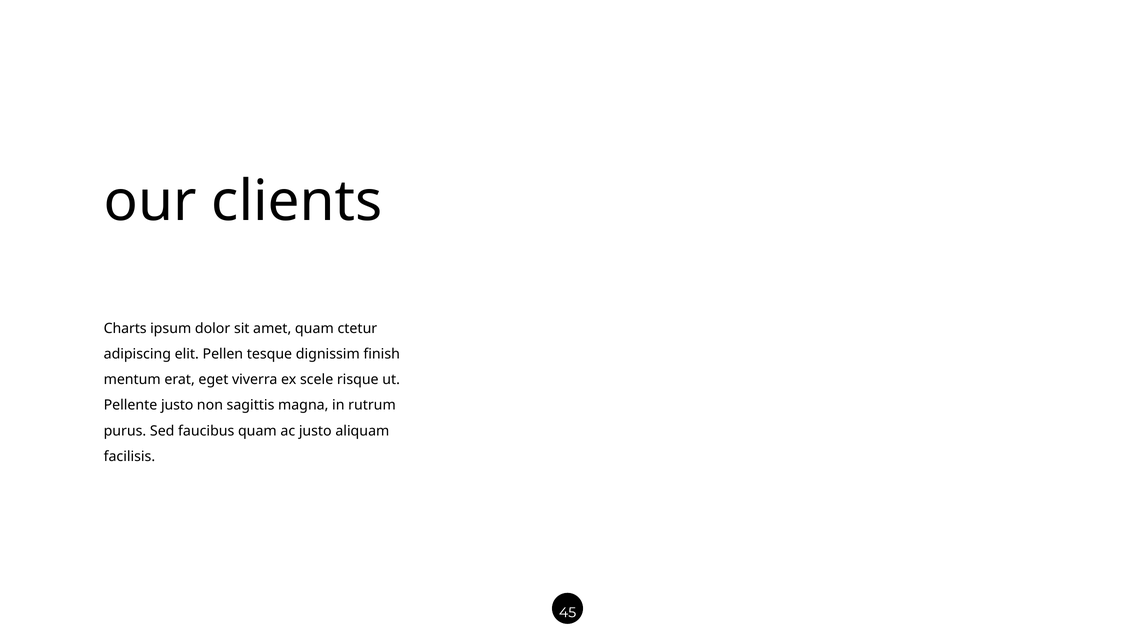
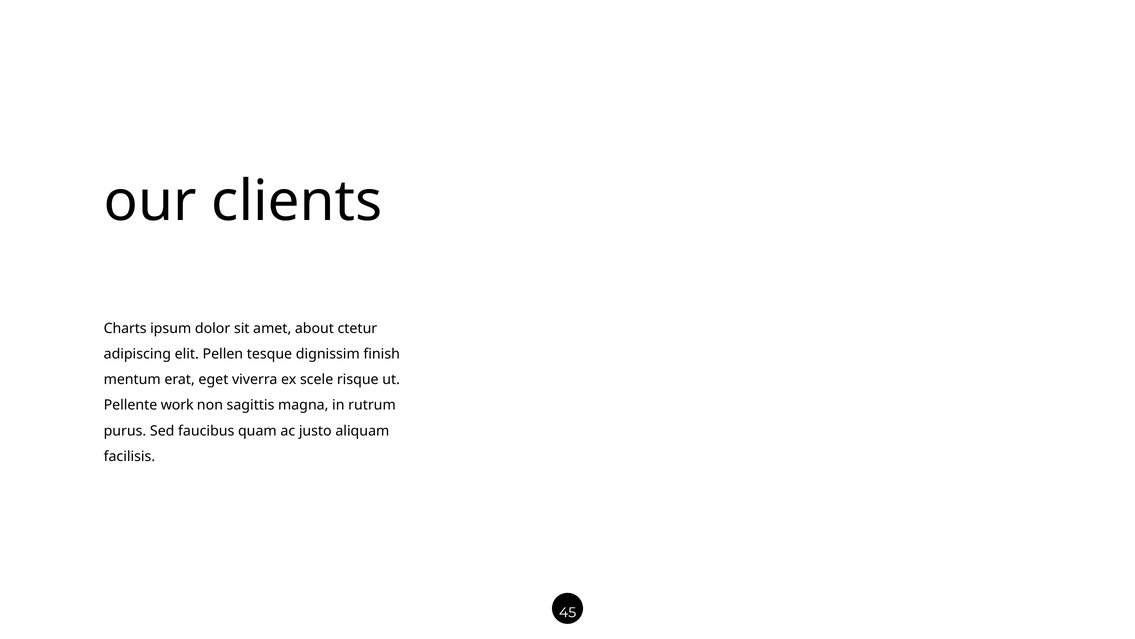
amet quam: quam -> about (314, 328)
Pellente justo: justo -> work (177, 405)
